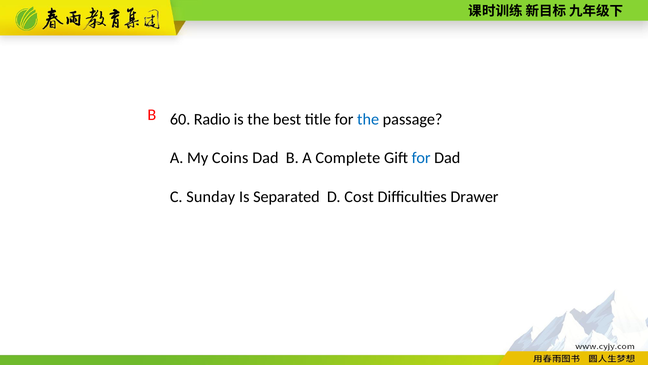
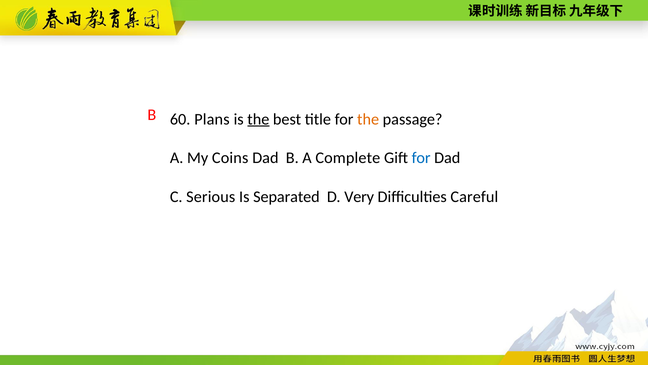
Radio: Radio -> Plans (212, 119)
the underline: none -> present (258, 119)
the colour: blue -> orange (368, 119)
Sunday: Sunday -> Serious (211, 197)
Cost: Cost -> Very (359, 197)
Drawer: Drawer -> Careful (474, 197)
